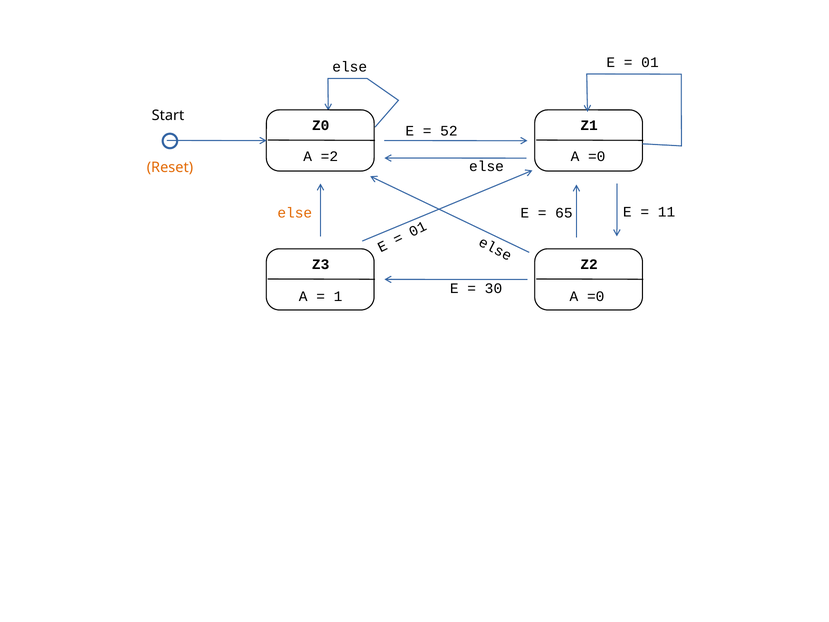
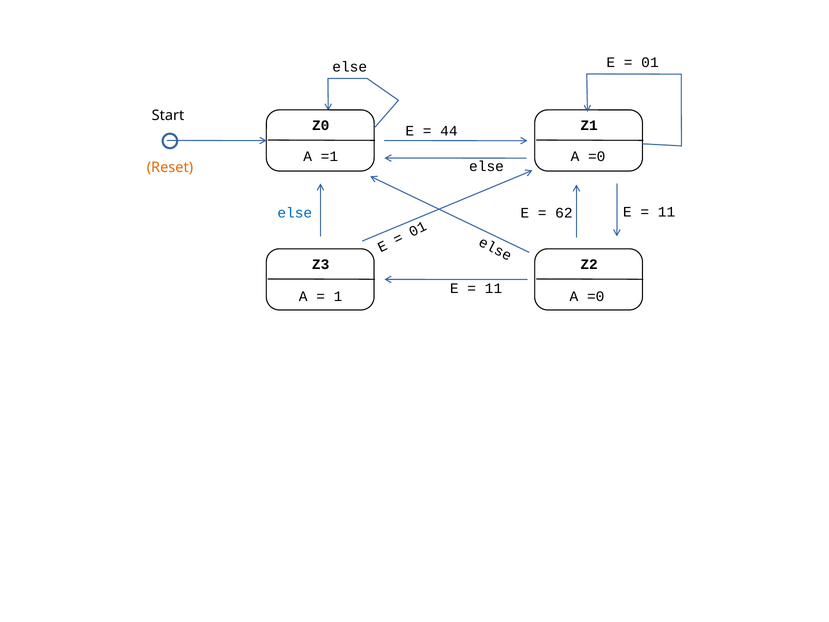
52: 52 -> 44 (449, 131)
=2: =2 -> =1 (329, 156)
else colour: orange -> blue (295, 213)
65: 65 -> 62 (564, 213)
30: 30 -> 11 (493, 289)
